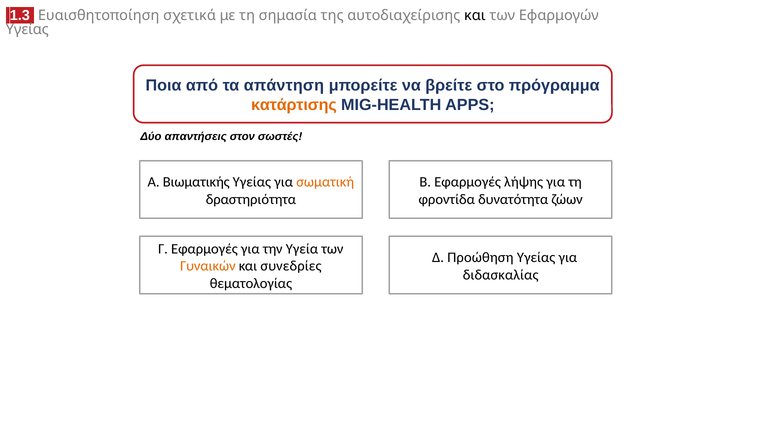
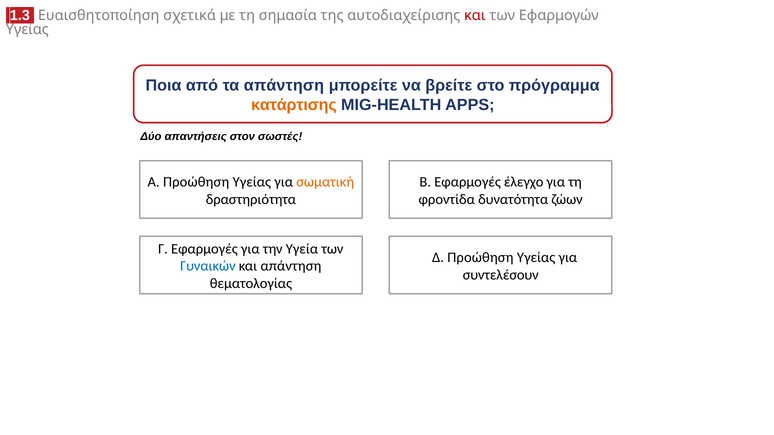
και colour: black -> red (475, 16)
A Βιωματικής: Βιωματικής -> Προώθηση (196, 182)
λήψης: λήψης -> έλεγχο (524, 182)
Γυναικών colour: orange -> blue (208, 266)
και συνεδρίες: συνεδρίες -> απάντηση (291, 266)
διδασκαλίας: διδασκαλίας -> συντελέσουν (501, 275)
